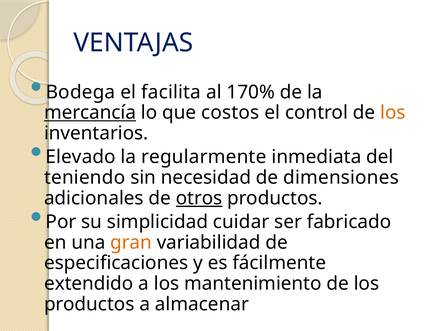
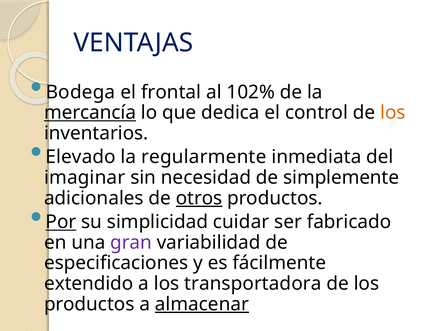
facilita: facilita -> frontal (171, 92)
170%: 170% -> 102% (251, 92)
costos: costos -> dedica (230, 113)
teniendo: teniendo -> imaginar (85, 177)
dimensiones: dimensiones -> simplemente (341, 177)
Por underline: none -> present (61, 222)
gran colour: orange -> purple (131, 242)
mantenimiento: mantenimiento -> transportadora (253, 283)
almacenar underline: none -> present (202, 304)
